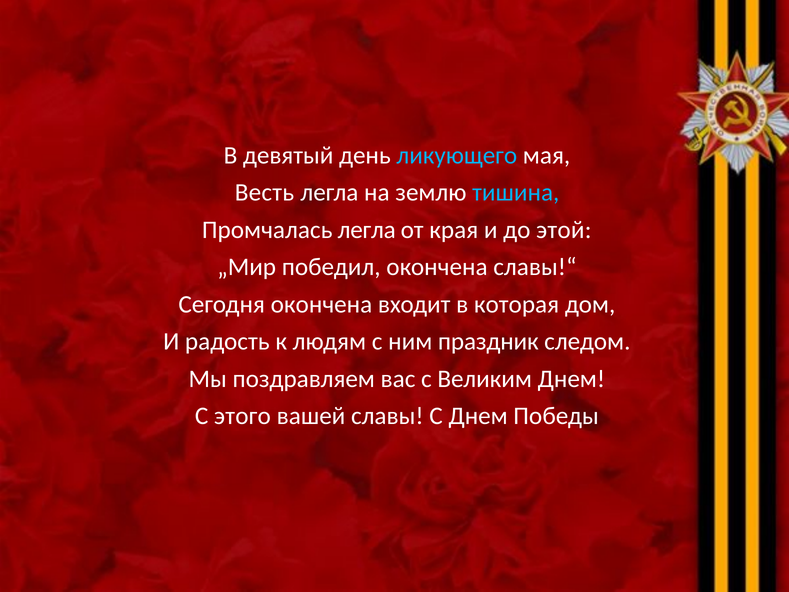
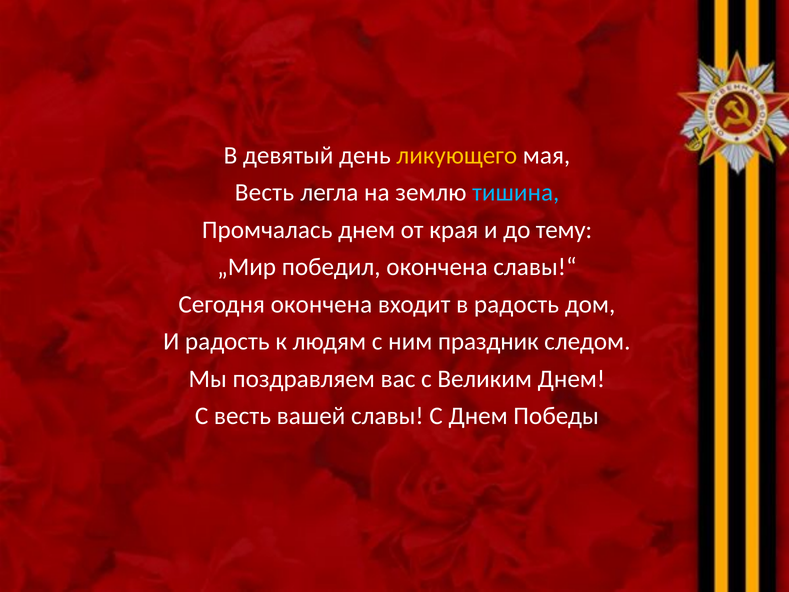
ликующего colour: light blue -> yellow (457, 155)
Промчалась легла: легла -> днем (367, 230)
этой: этой -> тему (564, 230)
в которая: которая -> радость (516, 304)
С этого: этого -> весть (242, 416)
